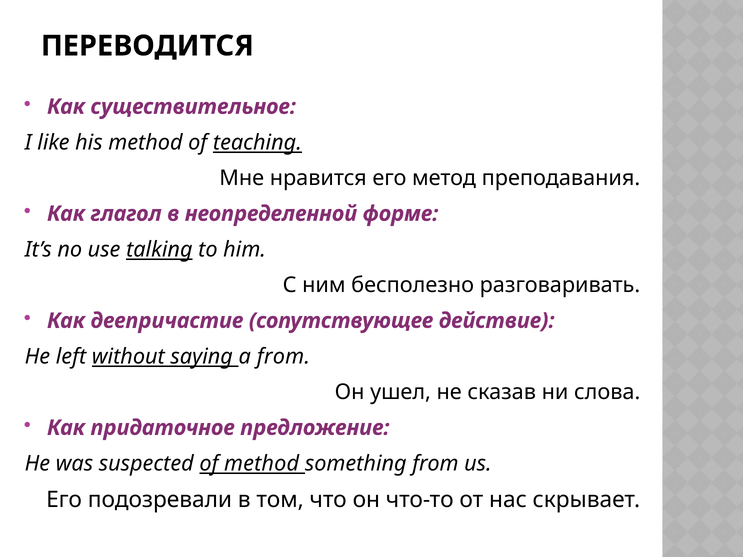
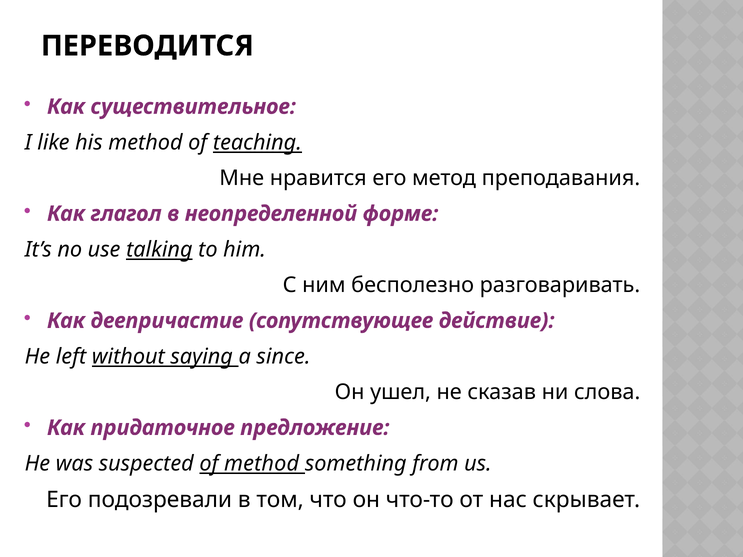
a from: from -> since (283, 357)
